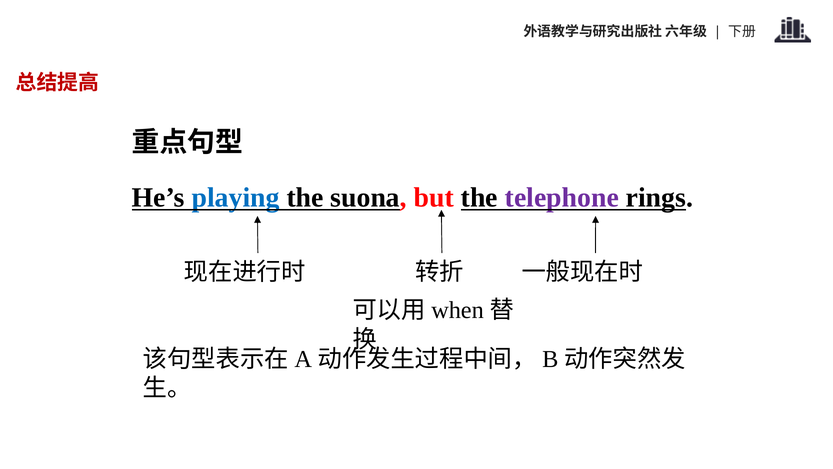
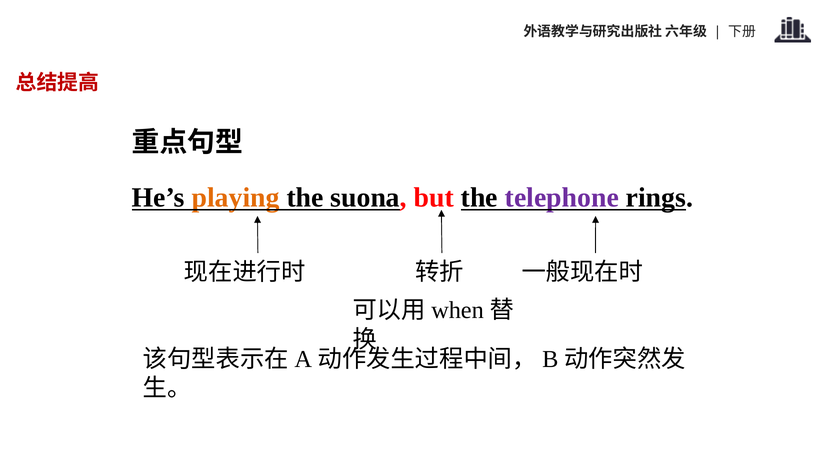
playing colour: blue -> orange (236, 198)
